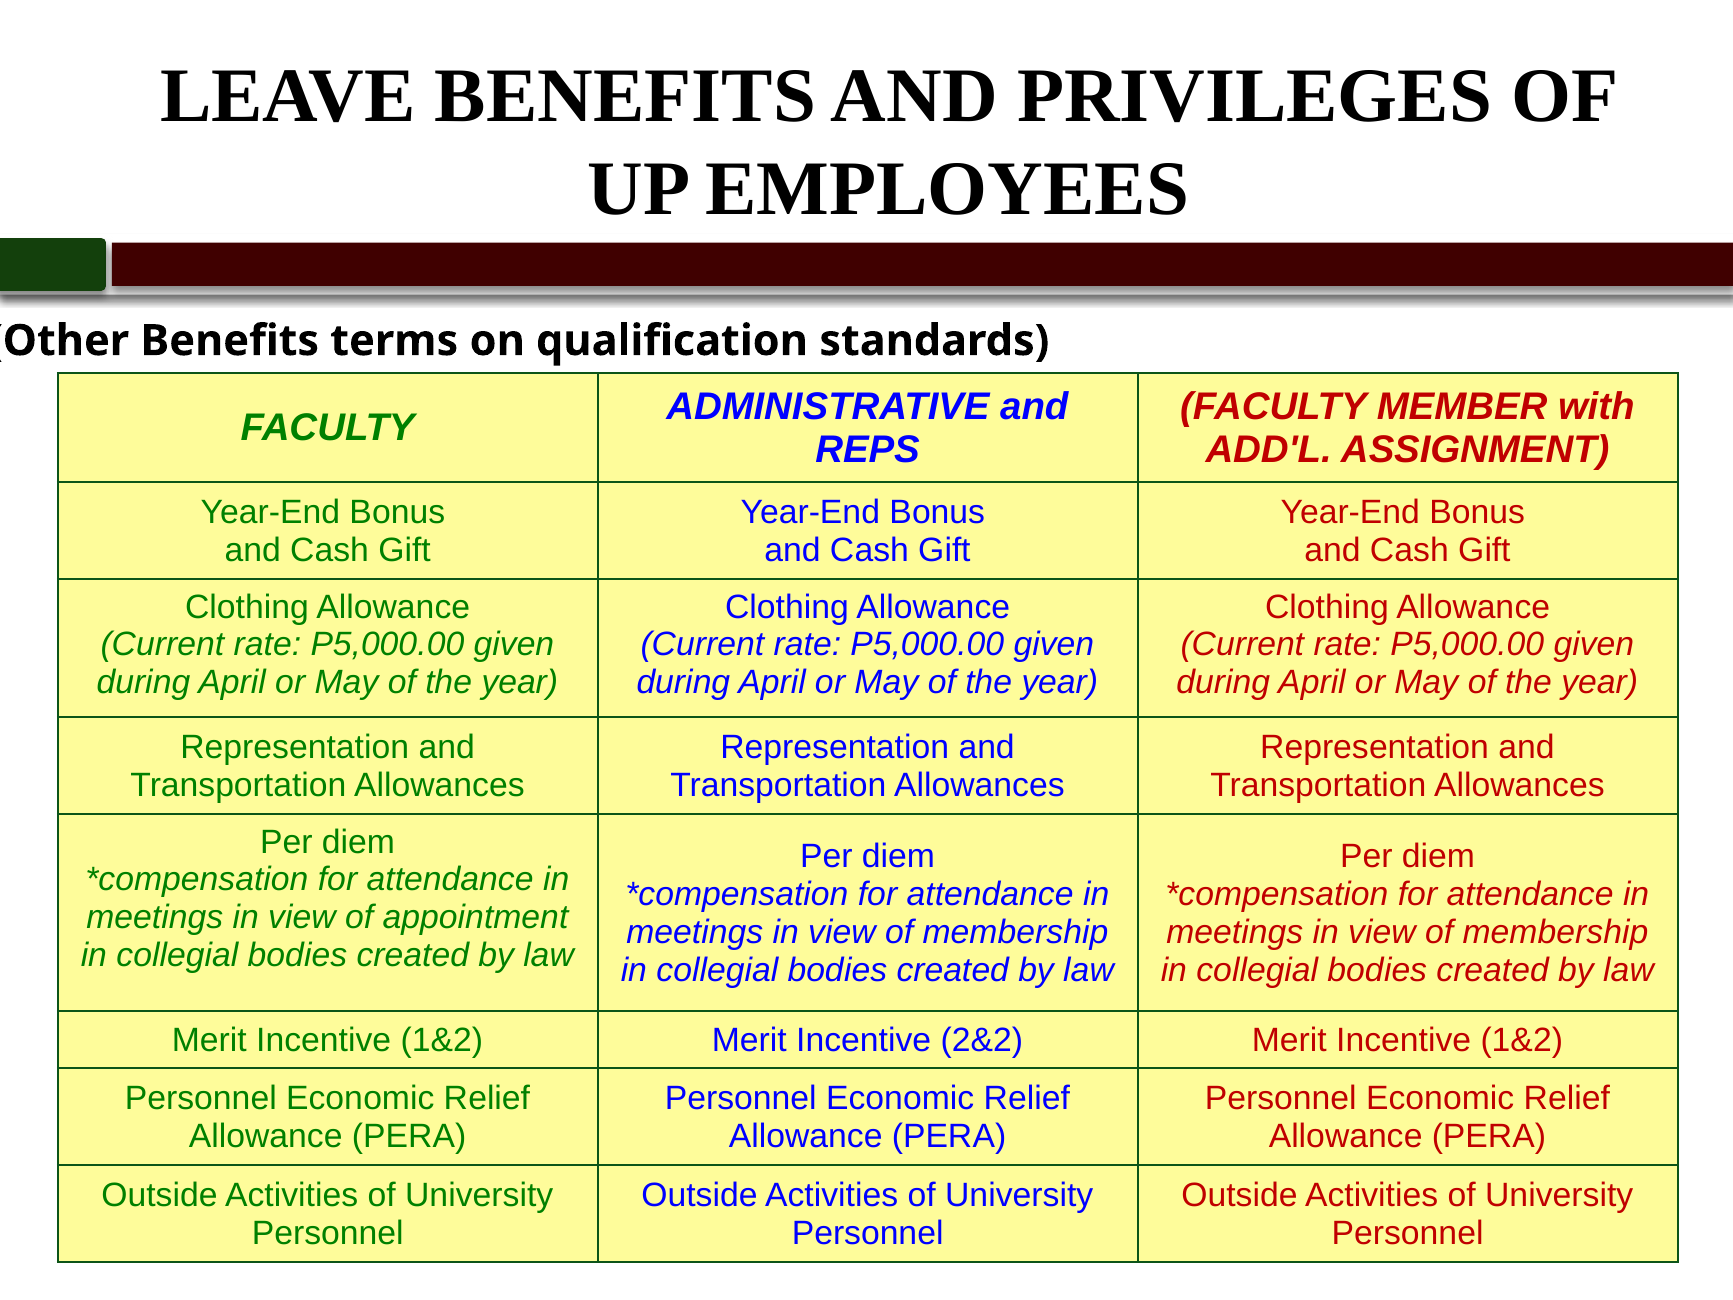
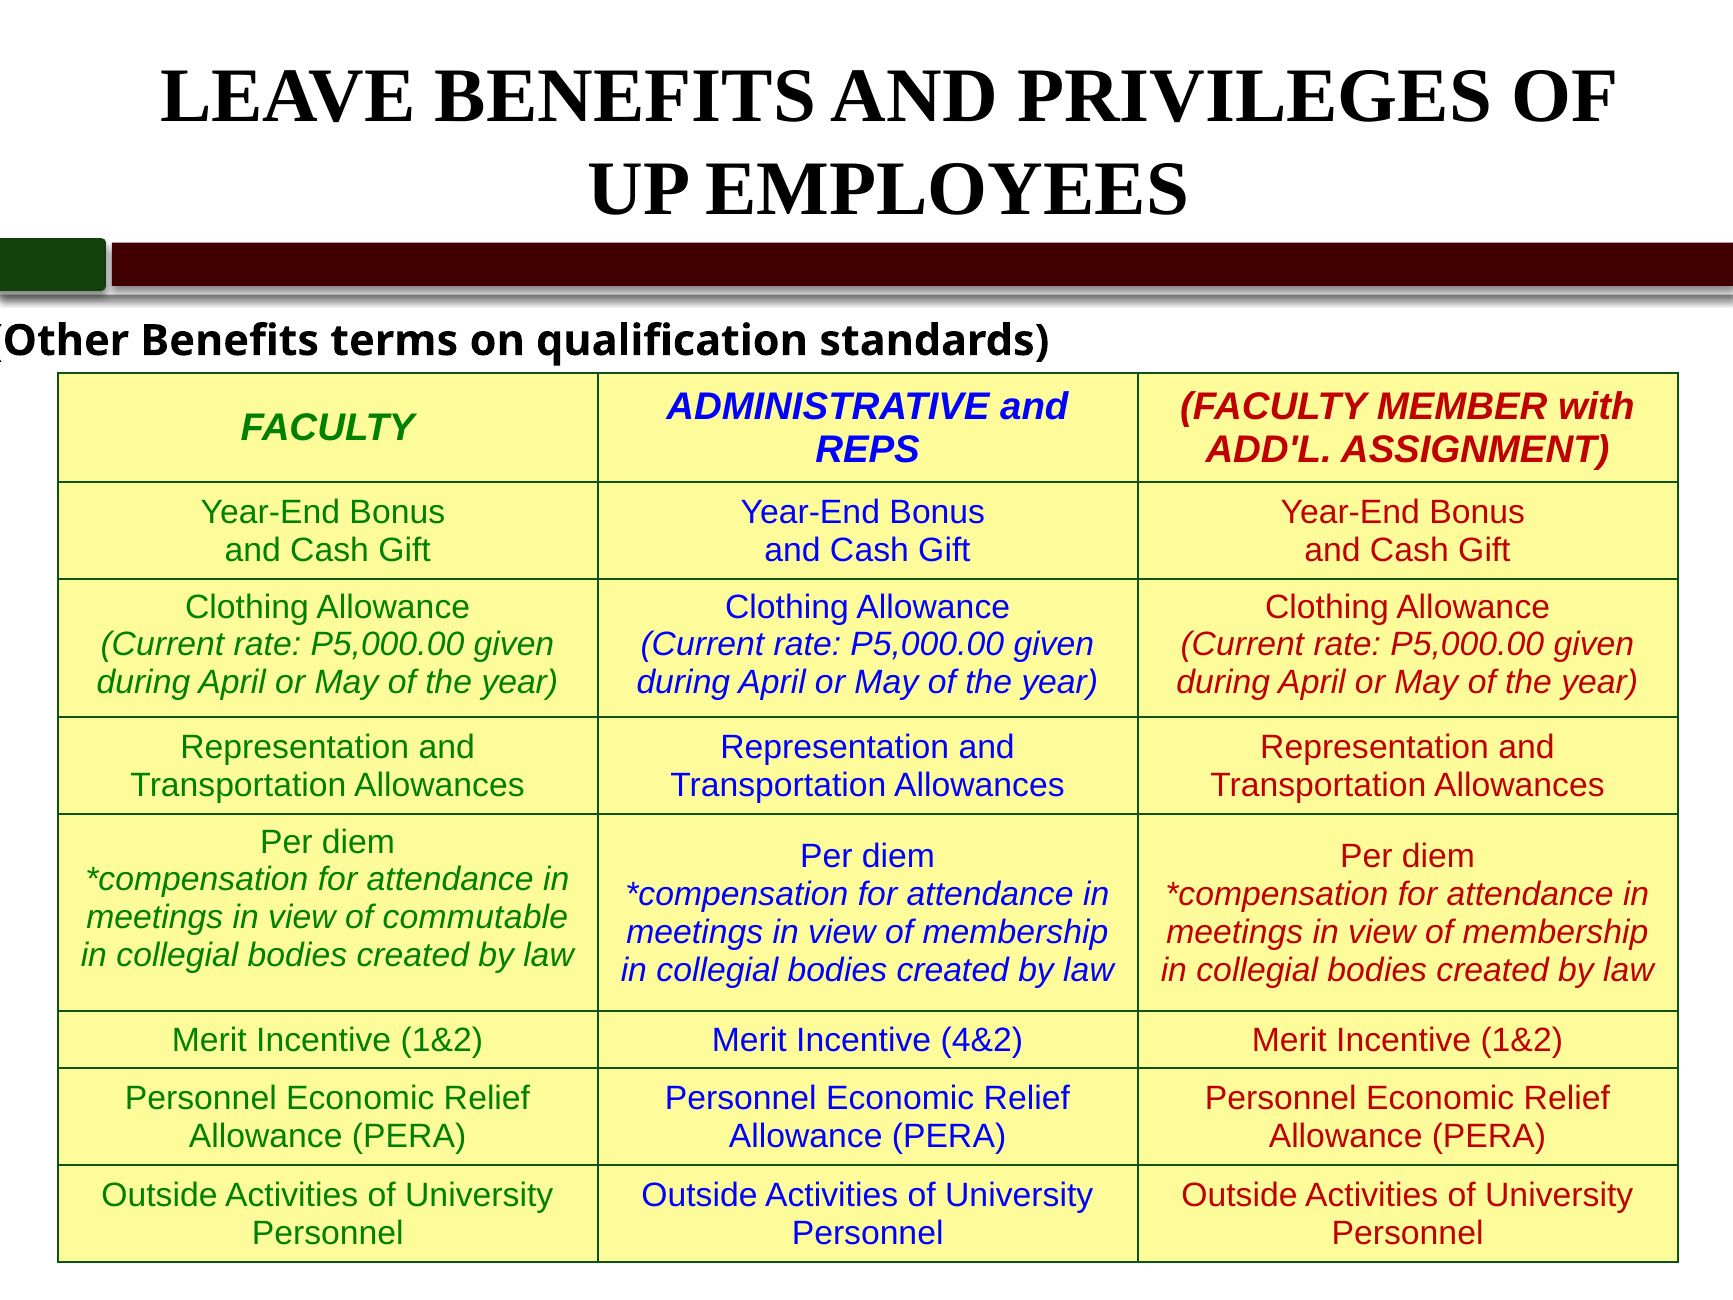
appointment: appointment -> commutable (475, 917)
2&2: 2&2 -> 4&2 (982, 1040)
